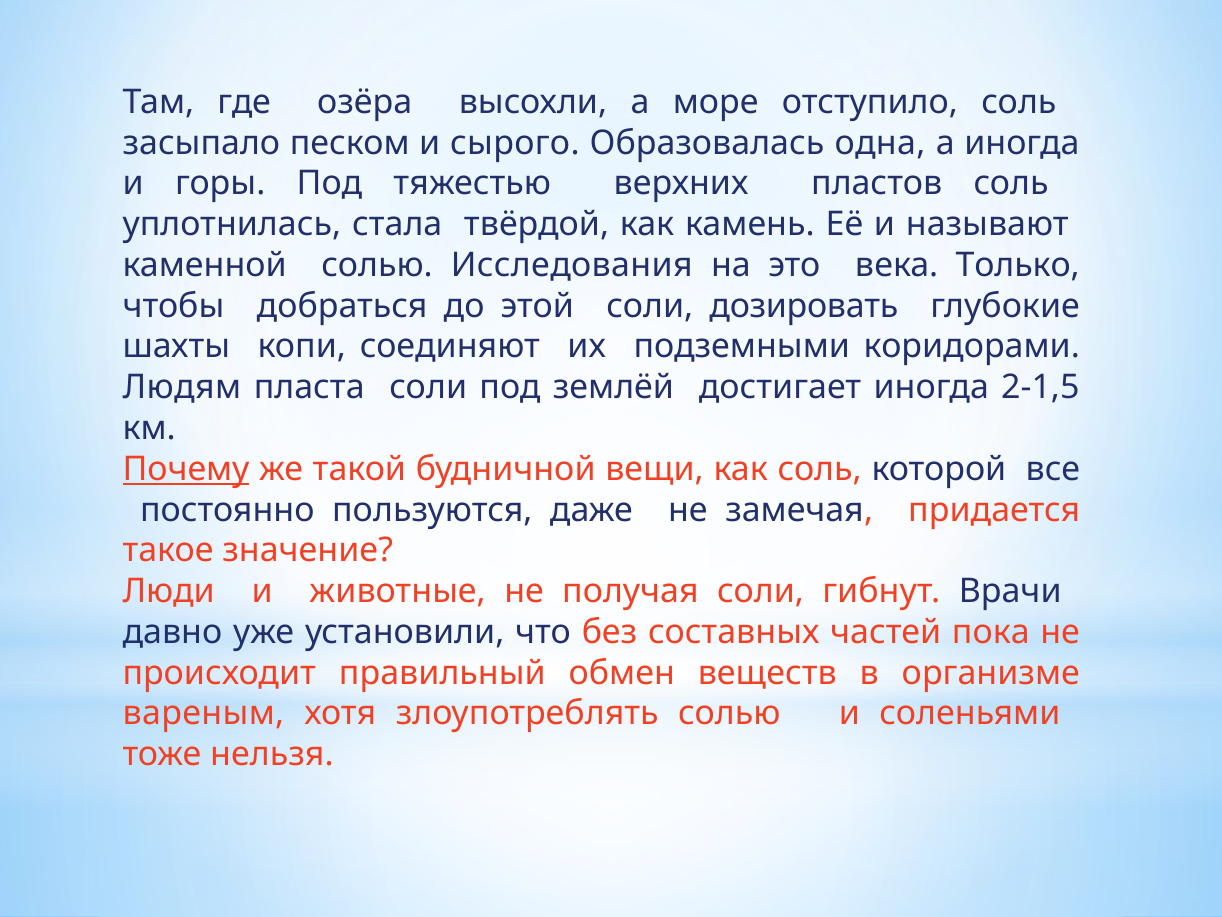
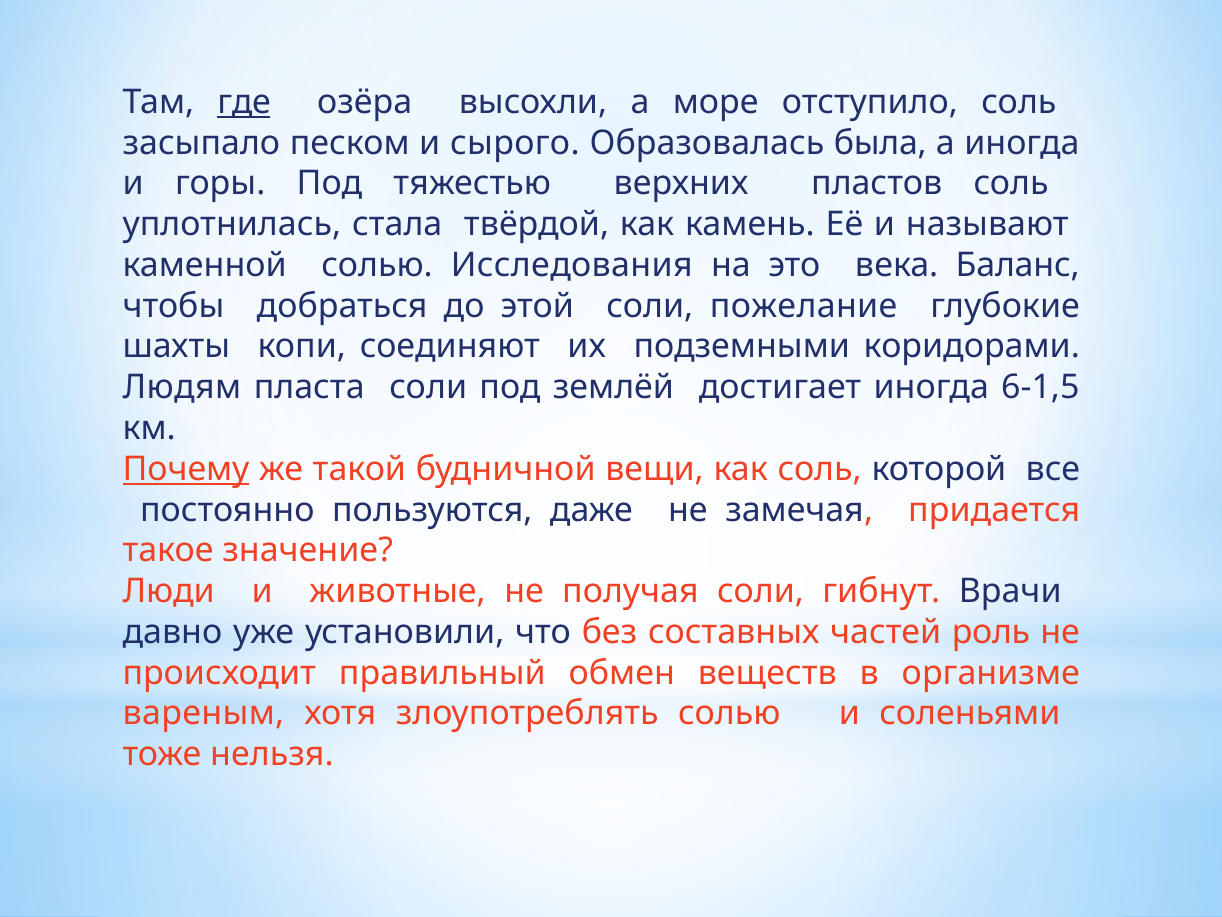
где underline: none -> present (244, 102)
одна: одна -> была (880, 143)
Только: Только -> Баланс (1018, 265)
дозировать: дозировать -> пожелание (804, 306)
2-1,5: 2-1,5 -> 6-1,5 (1040, 387)
пока: пока -> роль (991, 632)
